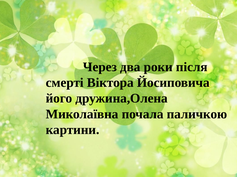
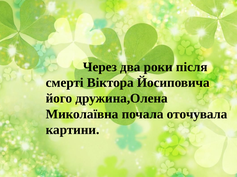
паличкою: паличкою -> оточувала (197, 115)
